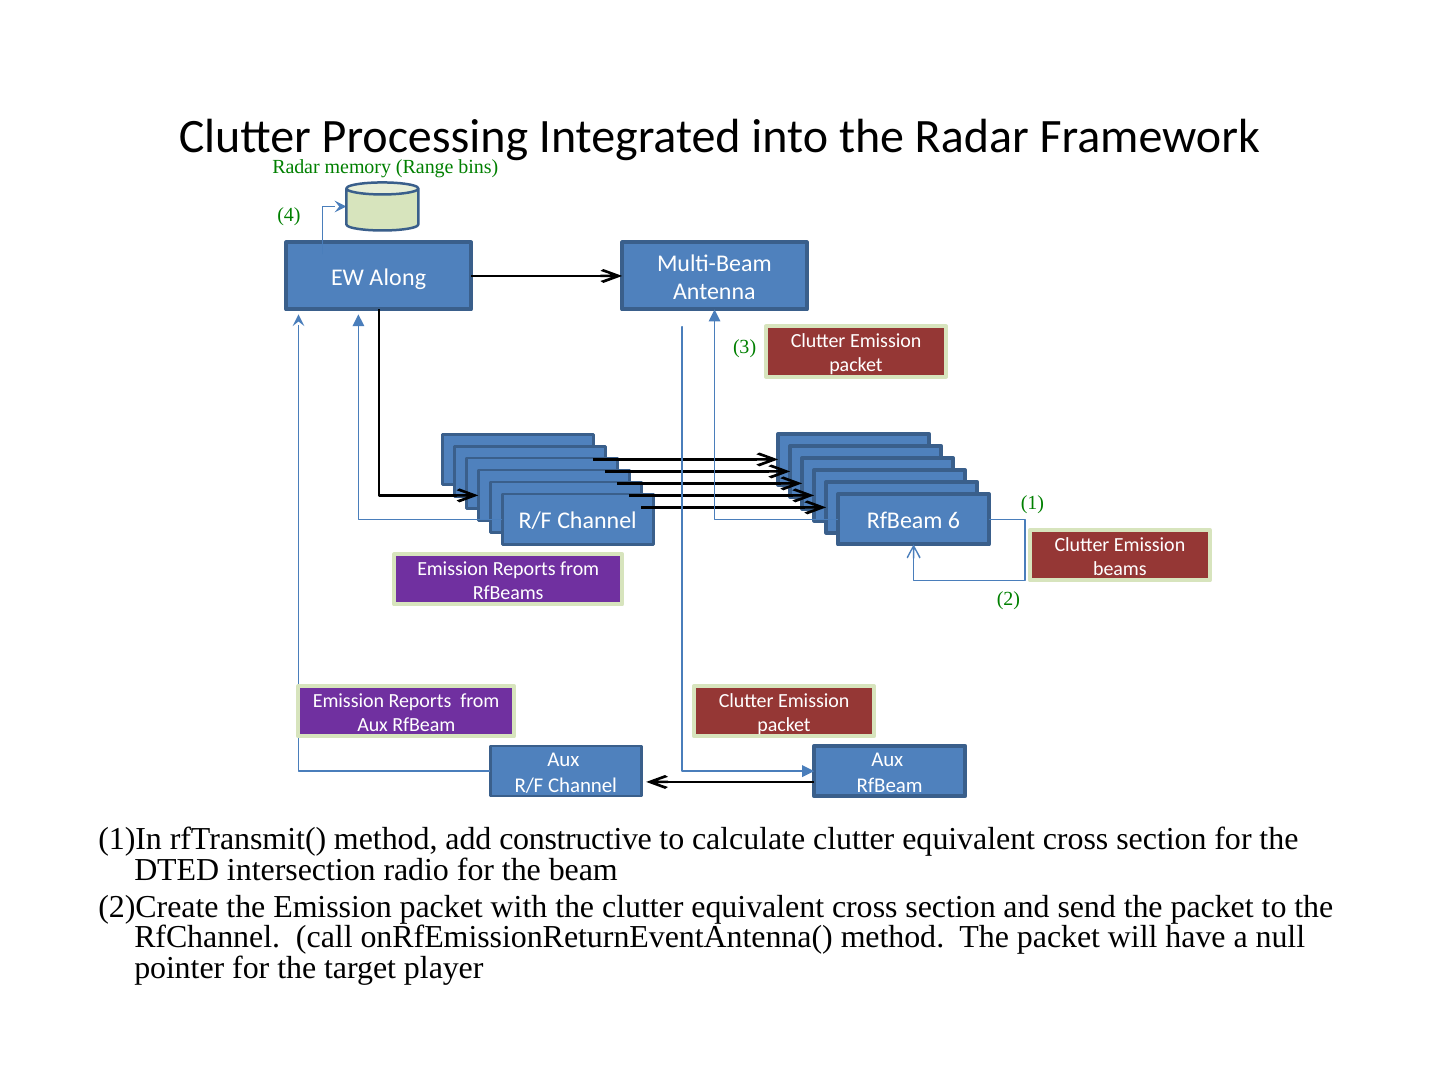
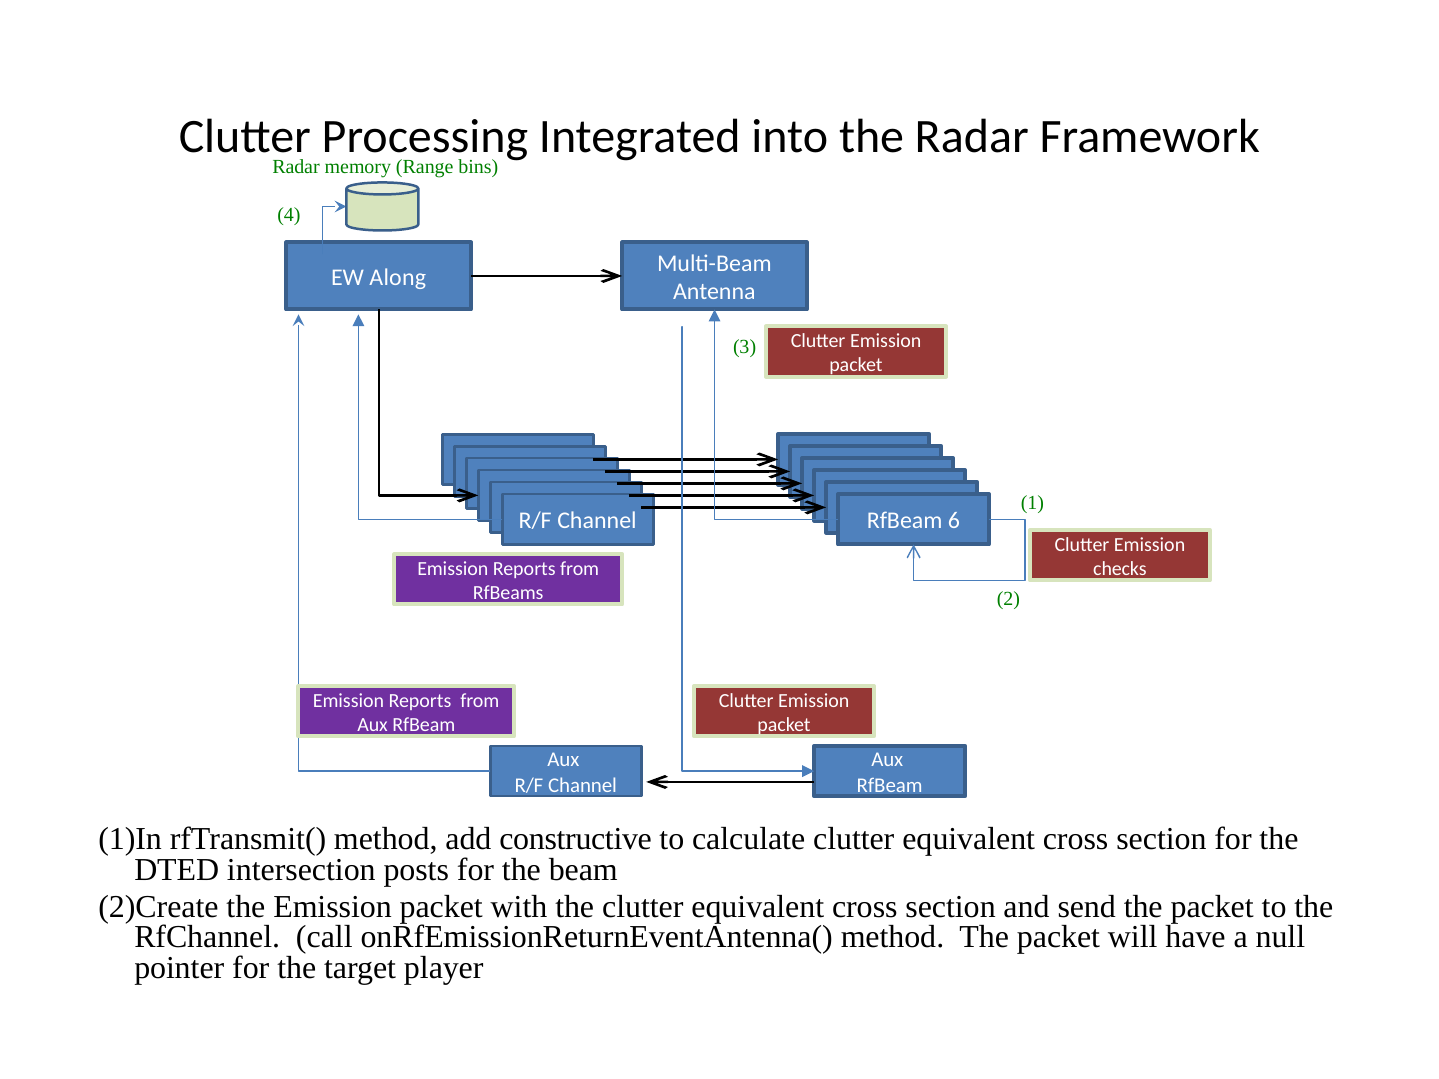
beams: beams -> checks (1120, 569)
radio: radio -> posts (416, 870)
